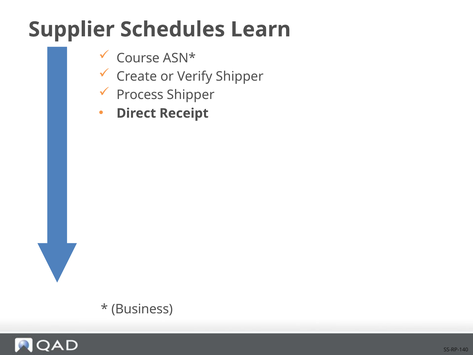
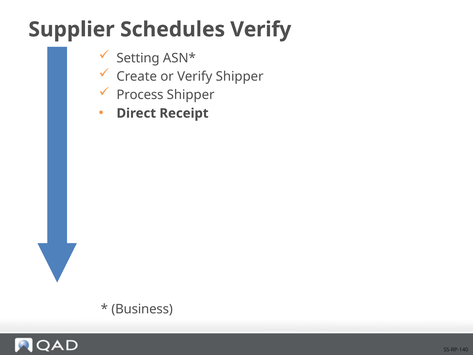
Schedules Learn: Learn -> Verify (261, 29)
Course: Course -> Setting (138, 58)
